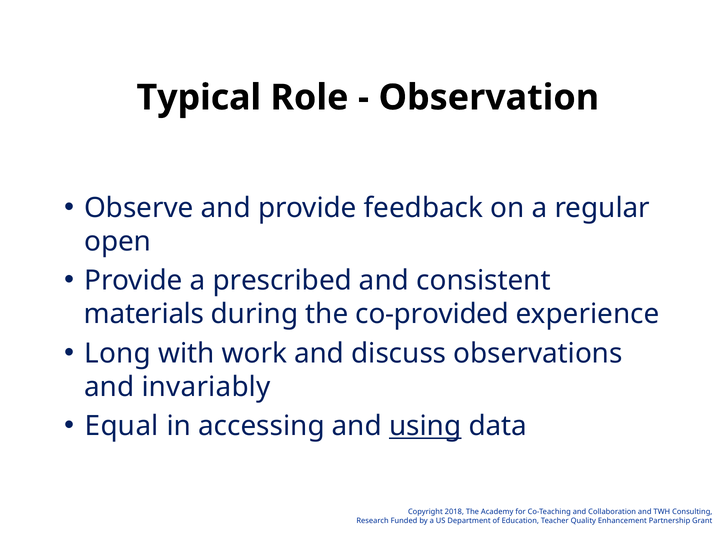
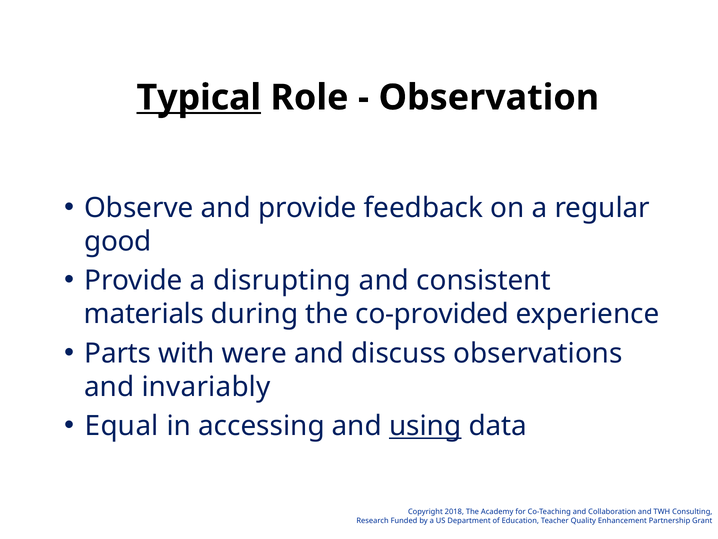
Typical underline: none -> present (199, 97)
open: open -> good (118, 241)
prescribed: prescribed -> disrupting (282, 280)
Long: Long -> Parts (118, 353)
work: work -> were (254, 353)
